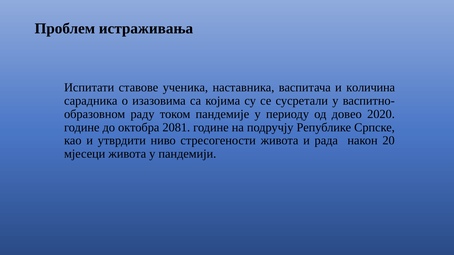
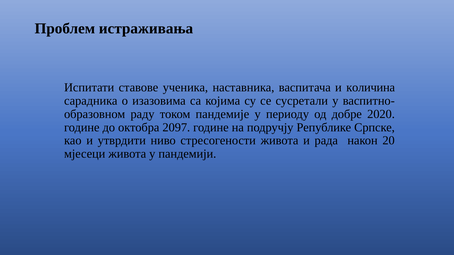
довео: довео -> добре (347, 114)
2081: 2081 -> 2097 (176, 128)
